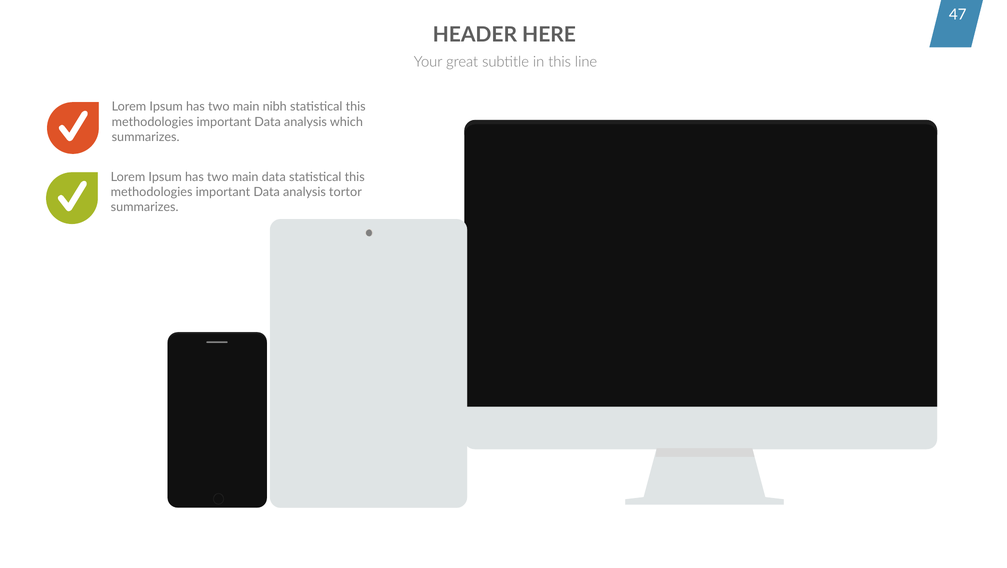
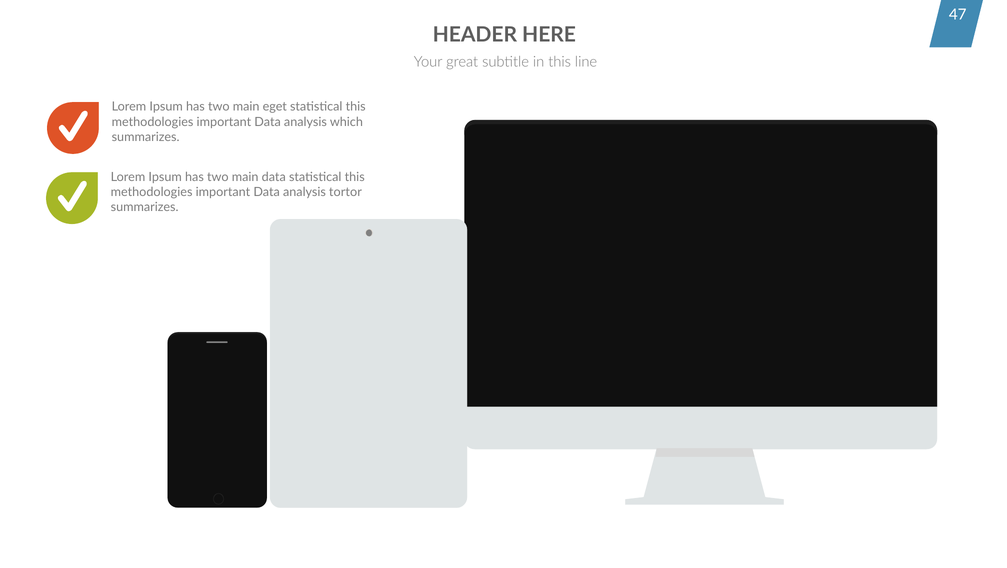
nibh: nibh -> eget (275, 107)
